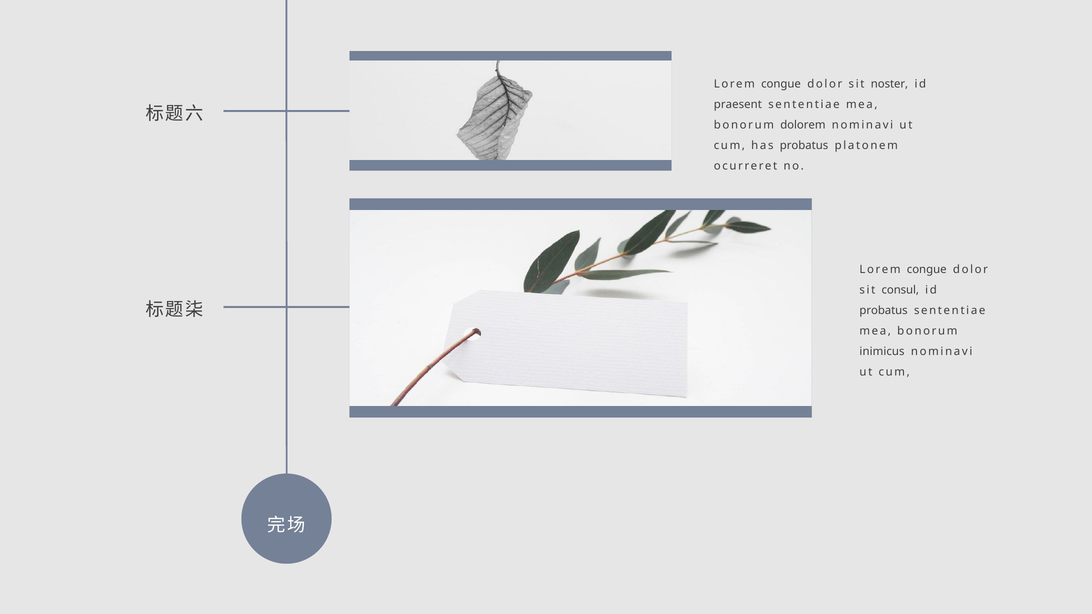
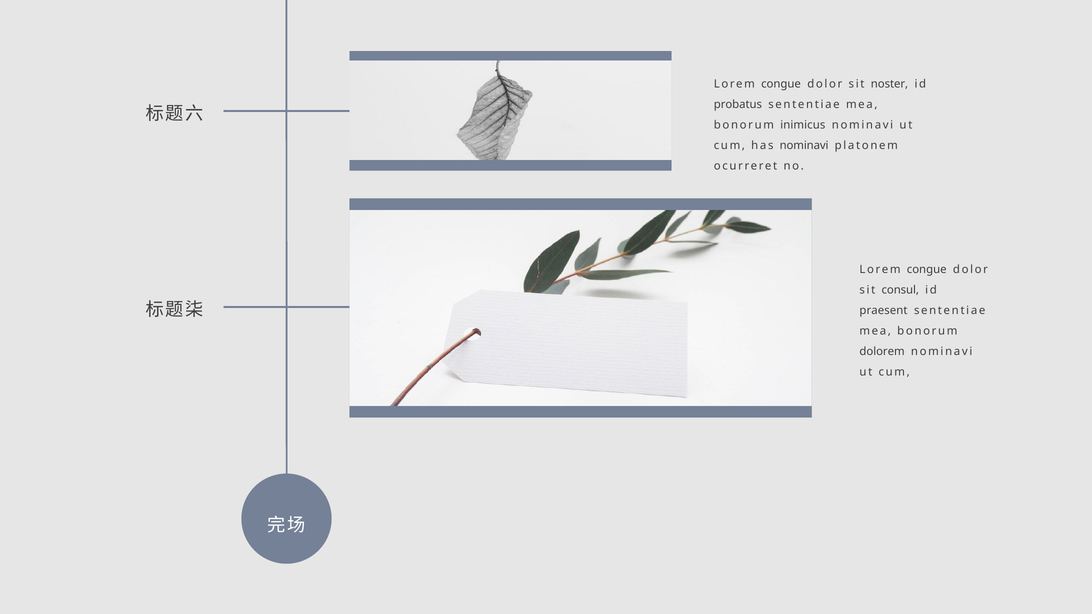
praesent: praesent -> probatus (738, 104)
dolorem: dolorem -> inimicus (803, 125)
has probatus: probatus -> nominavi (804, 145)
probatus: probatus -> praesent (884, 311)
inimicus: inimicus -> dolorem (882, 352)
